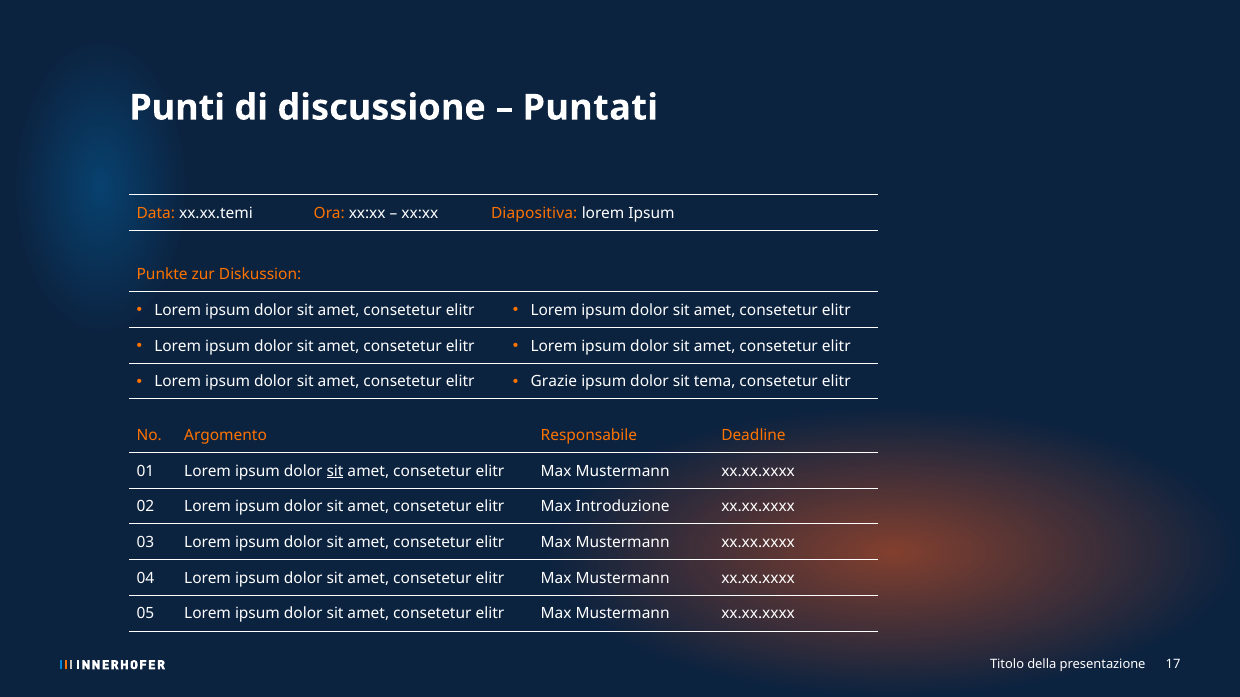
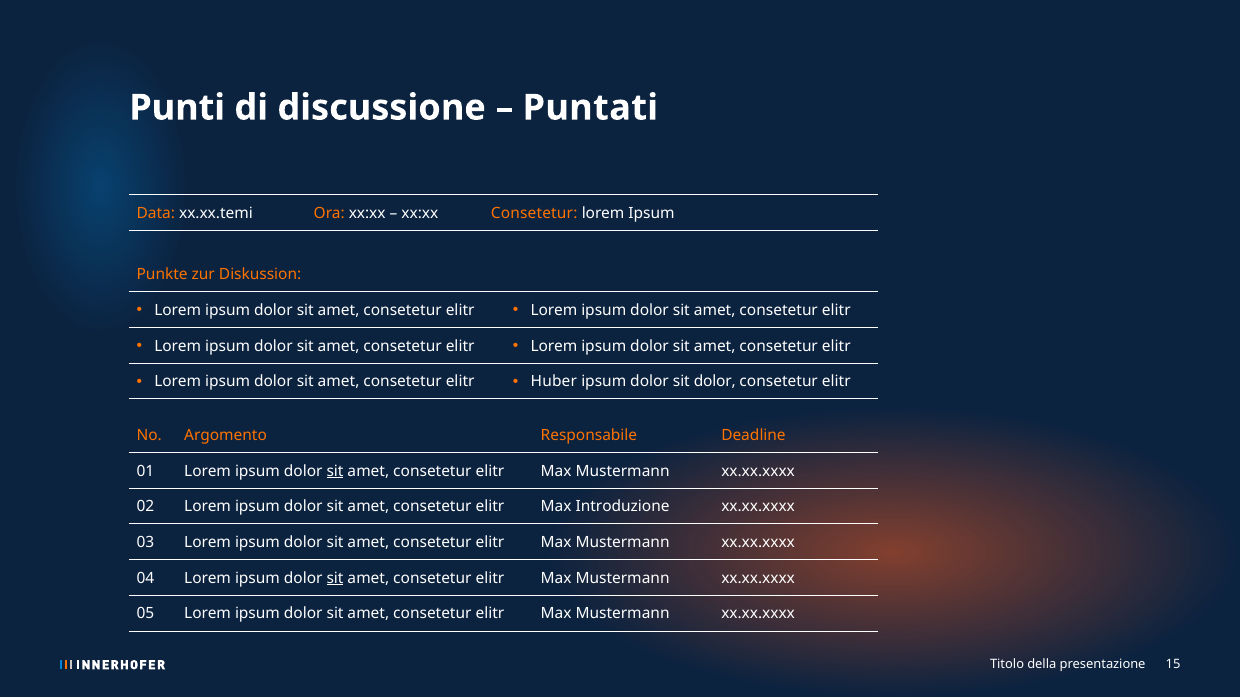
xx:xx Diapositiva: Diapositiva -> Consetetur (534, 214)
Grazie: Grazie -> Huber (554, 382)
sit tema: tema -> dolor (715, 382)
sit underline: none -> present (335, 579)
17: 17 -> 15 (1173, 665)
